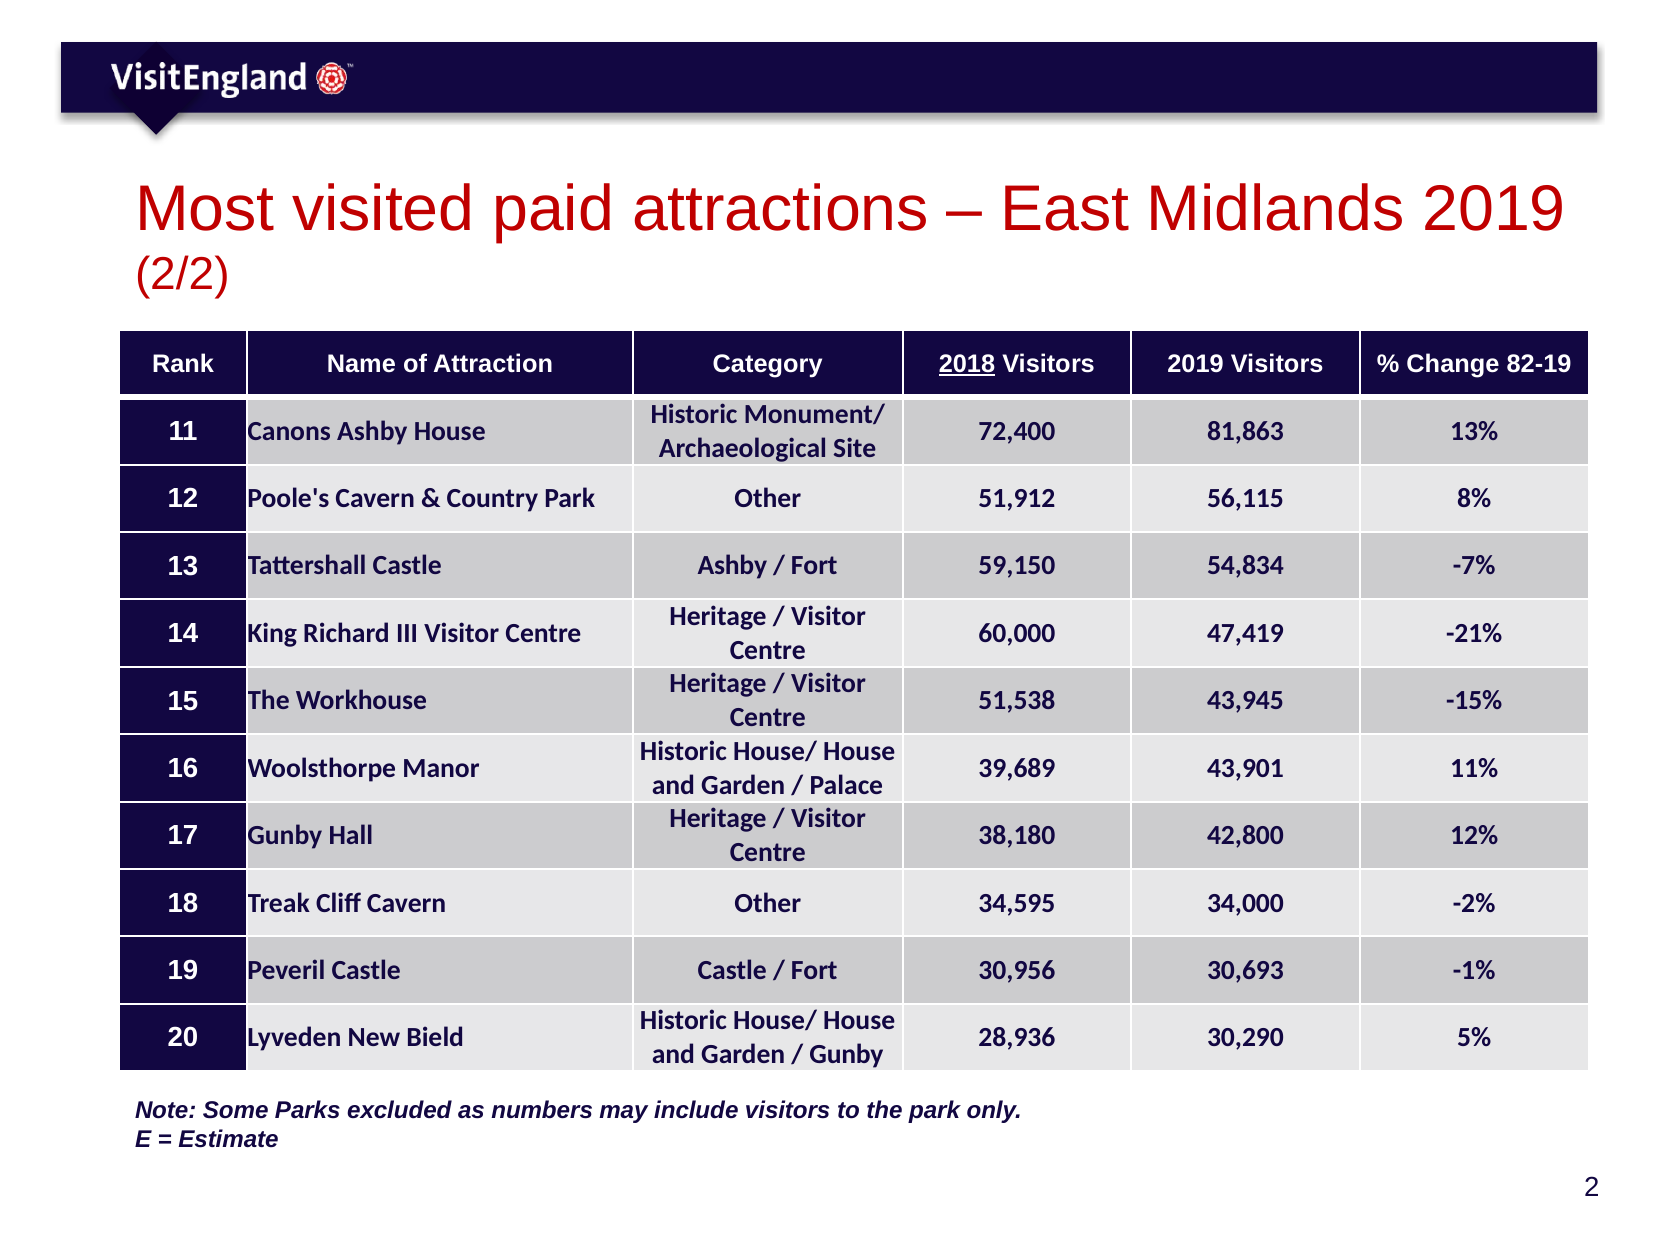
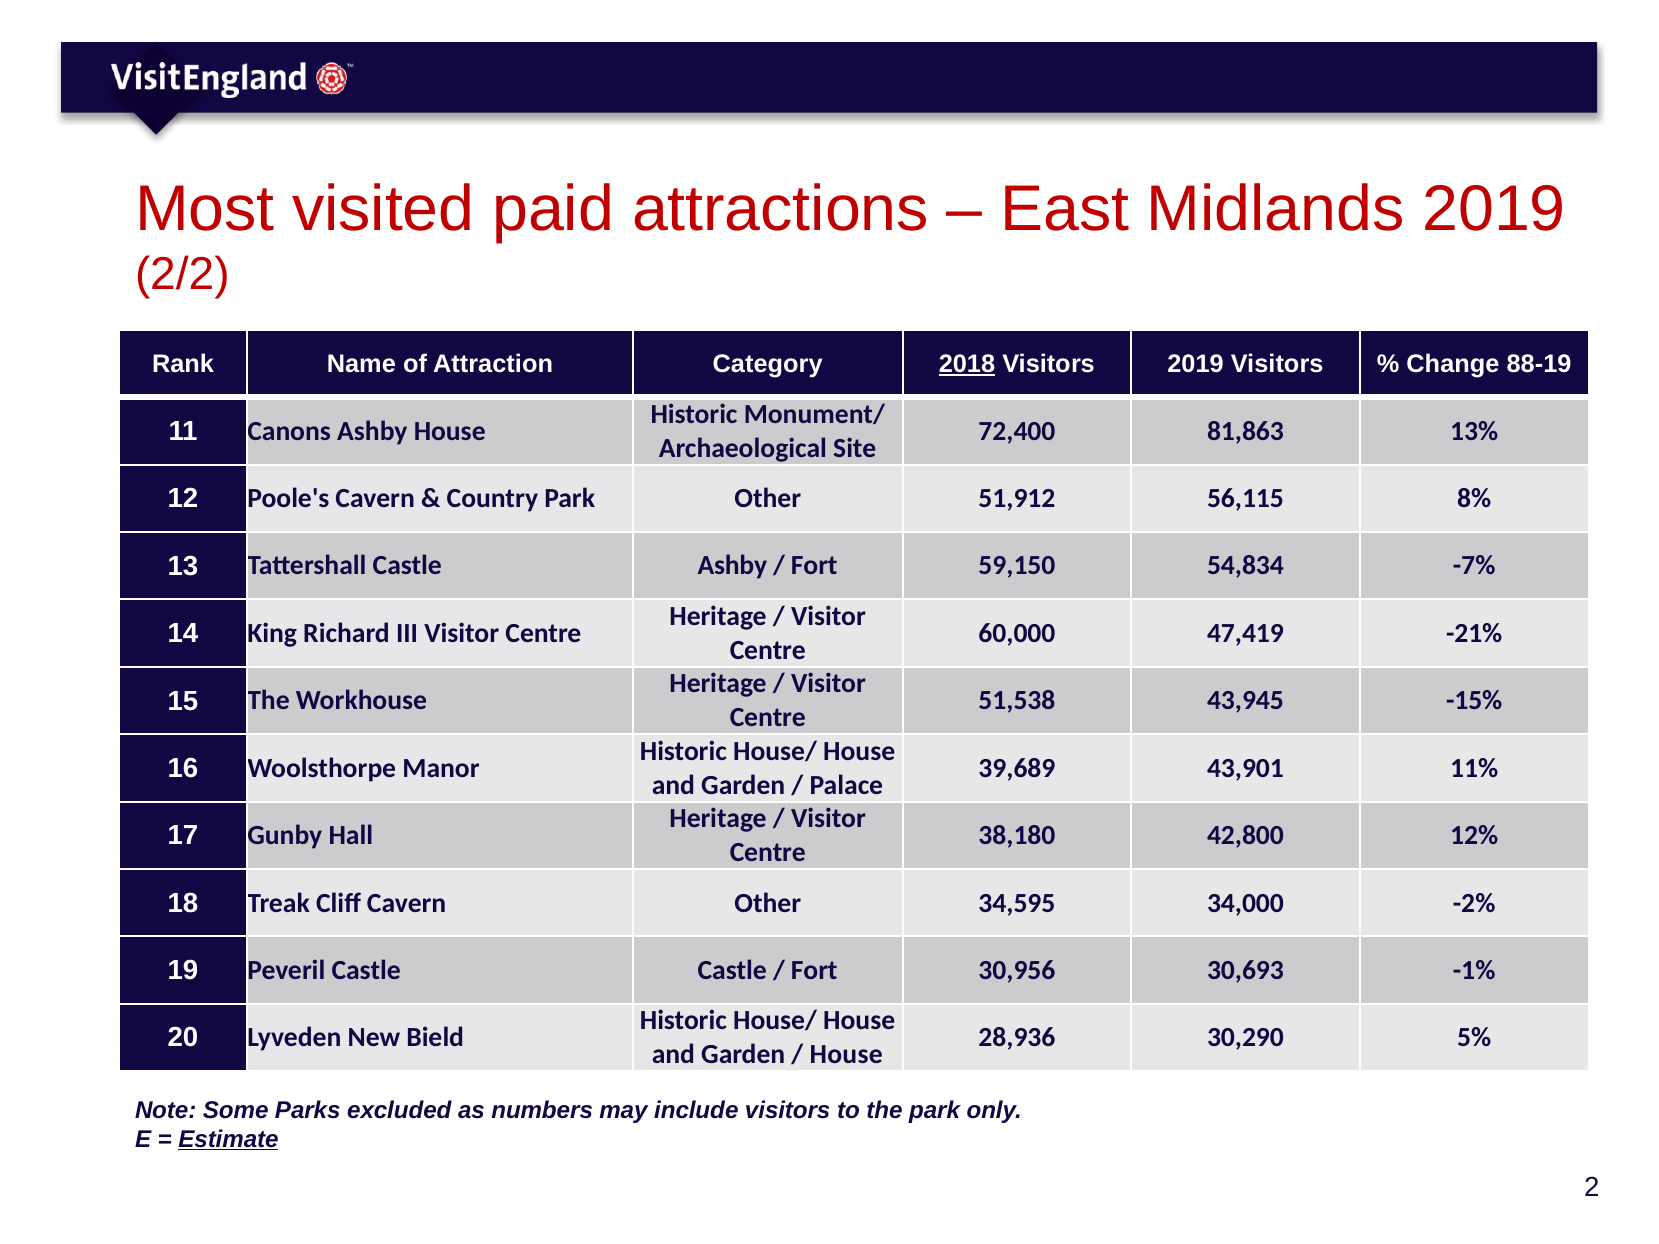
82-19: 82-19 -> 88-19 (1539, 364)
Gunby: Gunby -> House (846, 1055)
Estimate underline: none -> present (228, 1140)
